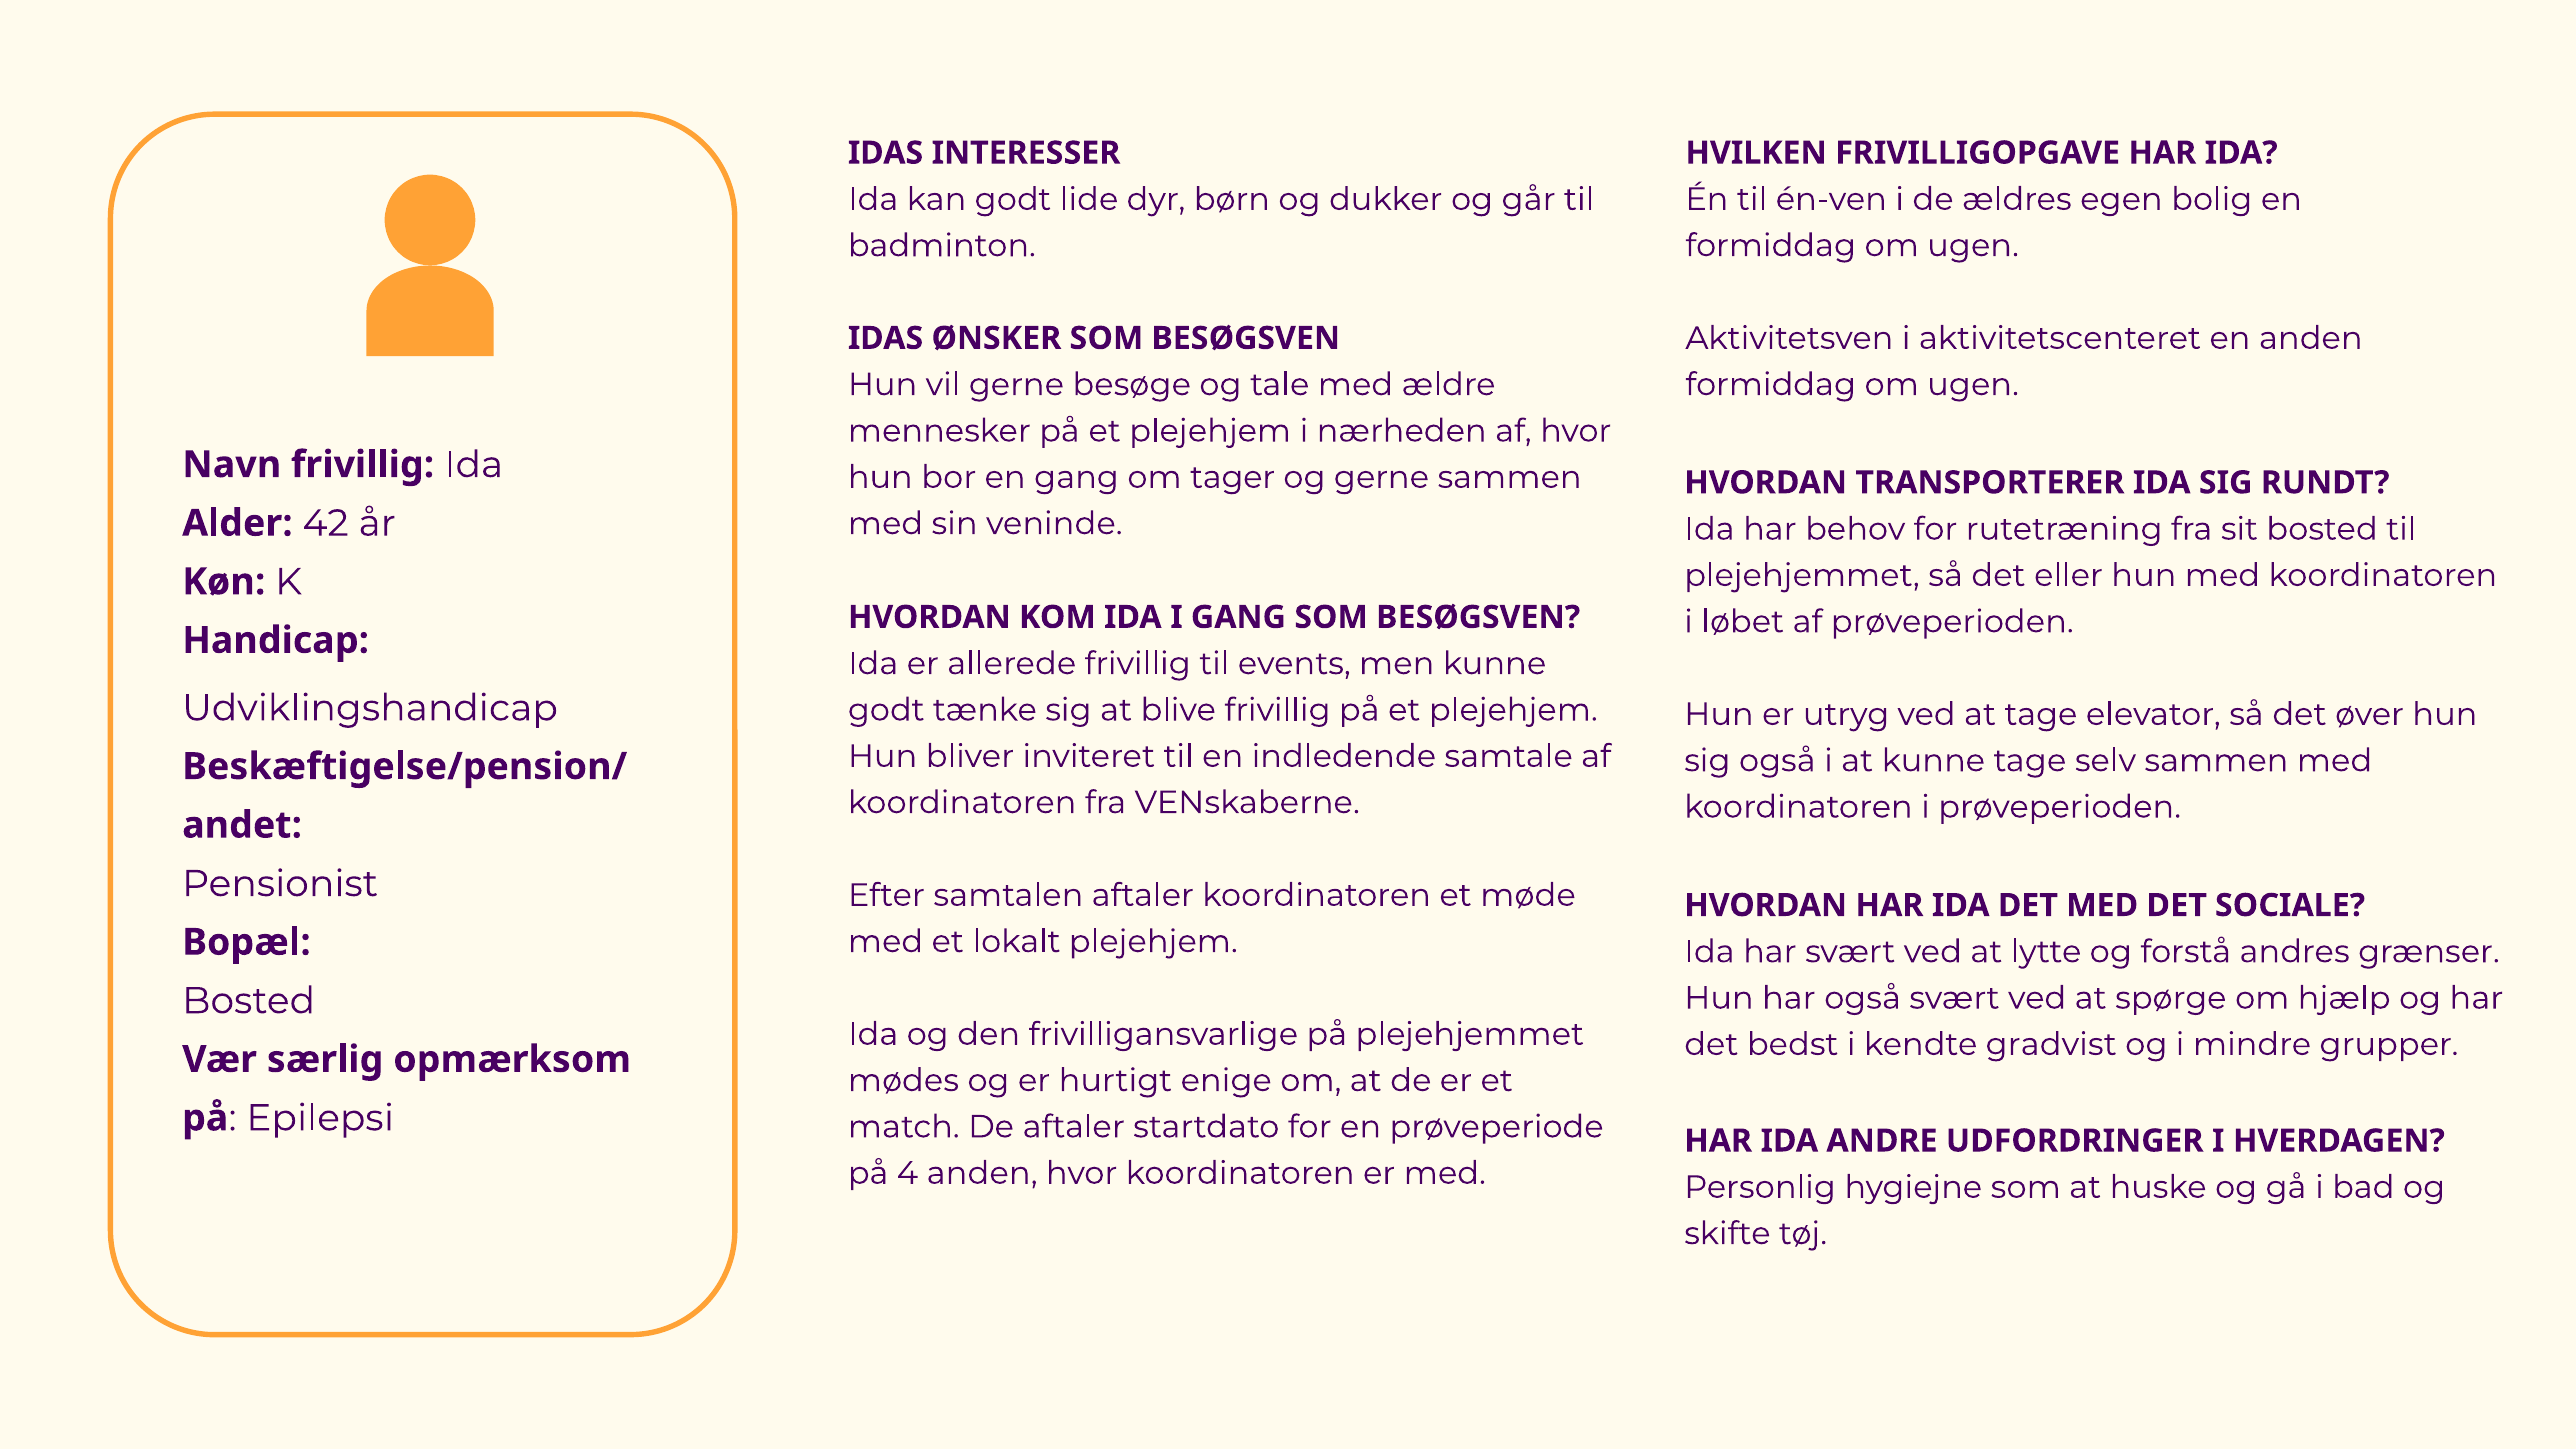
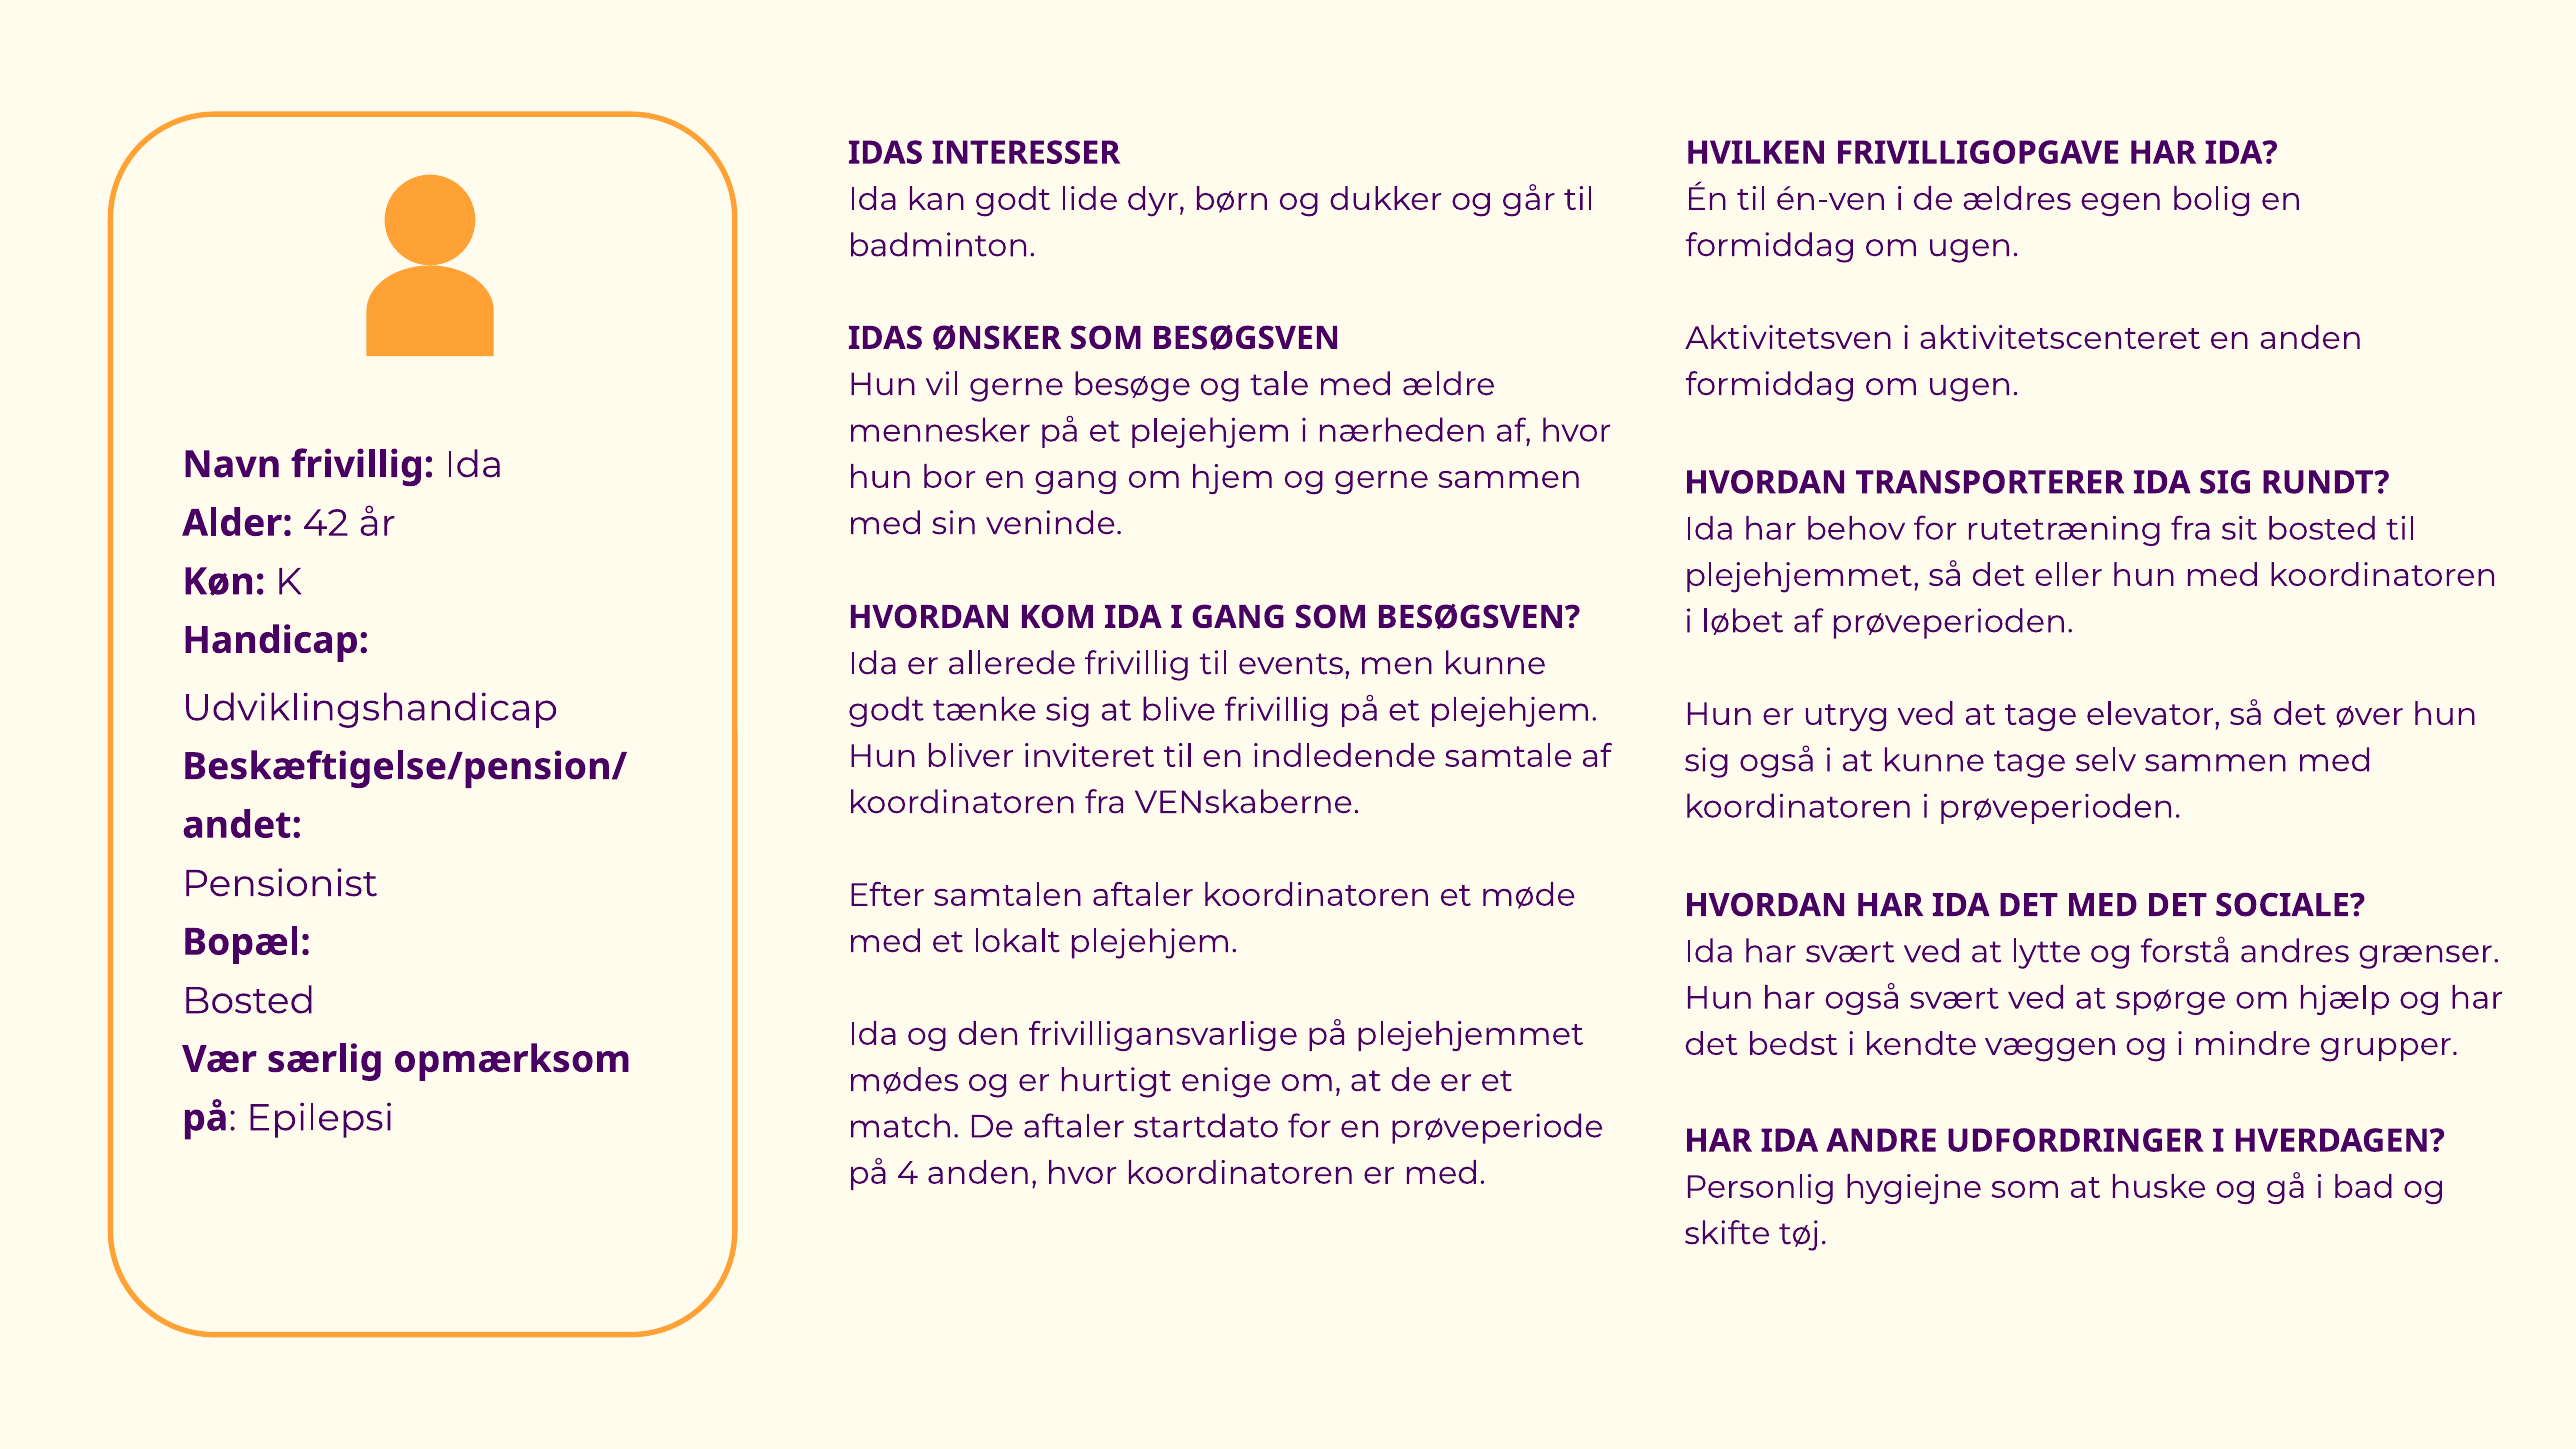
tager: tager -> hjem (1232, 477)
gradvist: gradvist -> væggen (2051, 1044)
